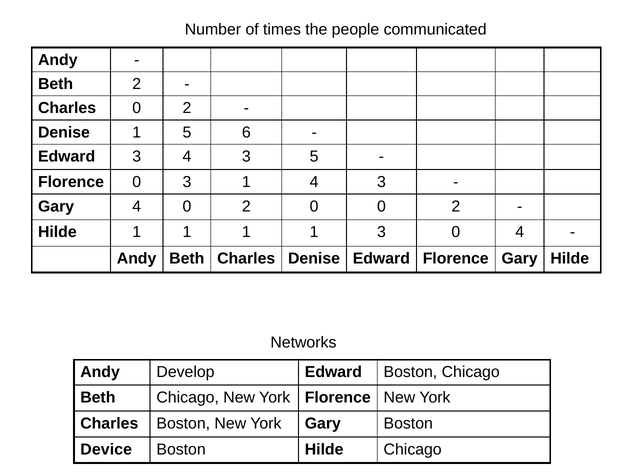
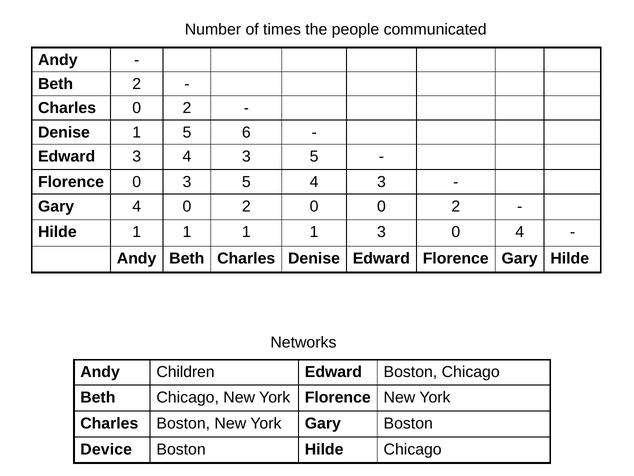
0 3 1: 1 -> 5 (246, 182)
Develop: Develop -> Children (186, 372)
